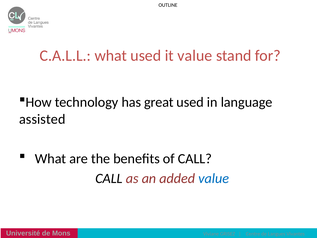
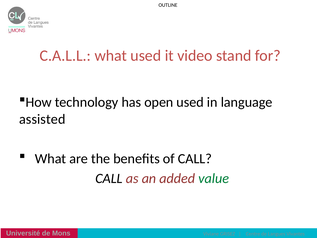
it value: value -> video (195, 56)
great: great -> open (159, 102)
value colour: blue -> green (214, 178)
